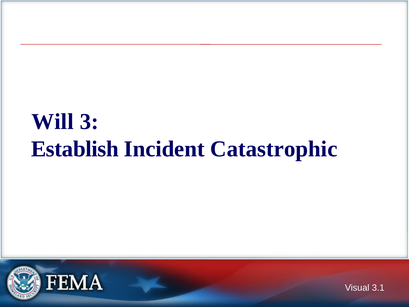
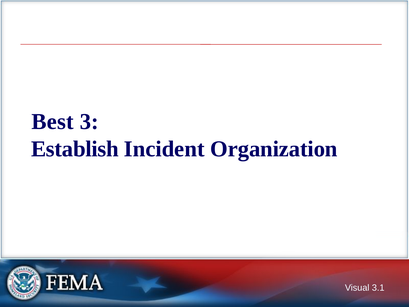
Will: Will -> Best (53, 122)
Catastrophic: Catastrophic -> Organization (274, 149)
